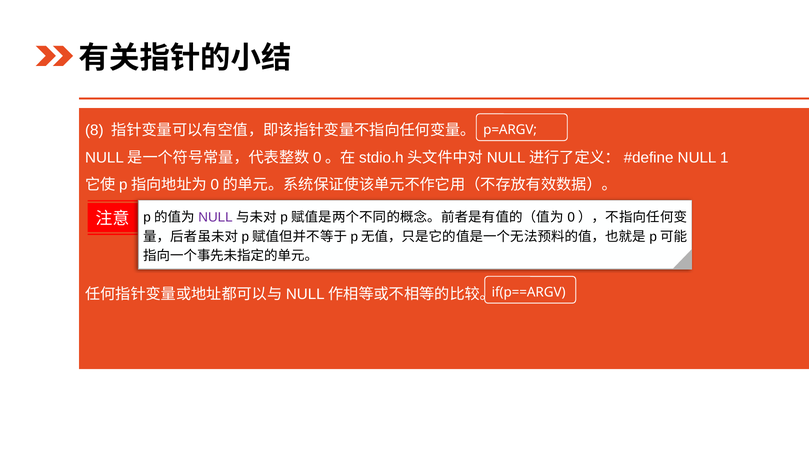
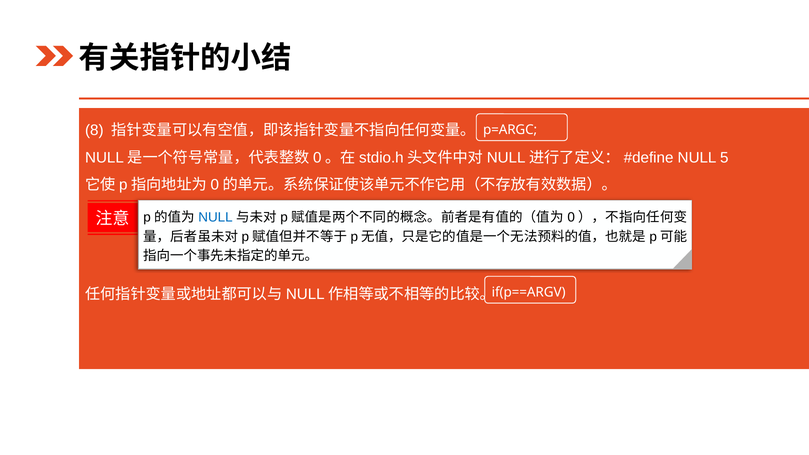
p=ARGV: p=ARGV -> p=ARGC (510, 130)
1: 1 -> 5 (724, 158)
NULL colour: purple -> blue (215, 217)
